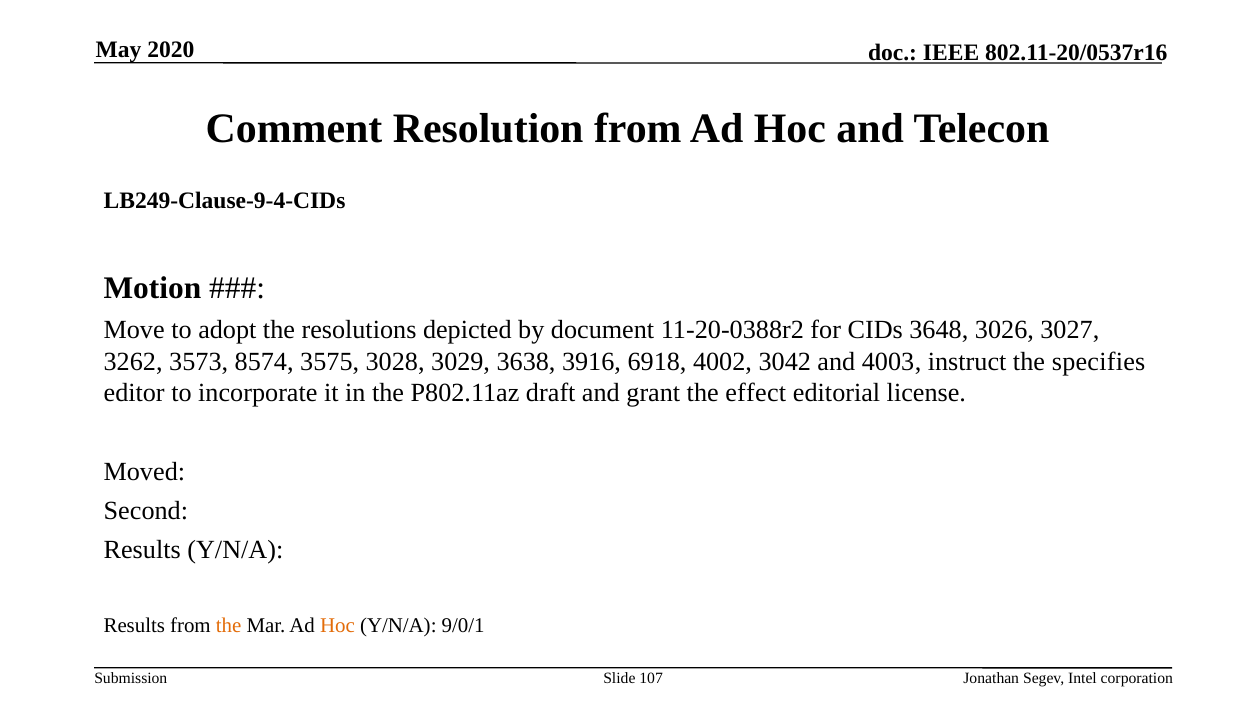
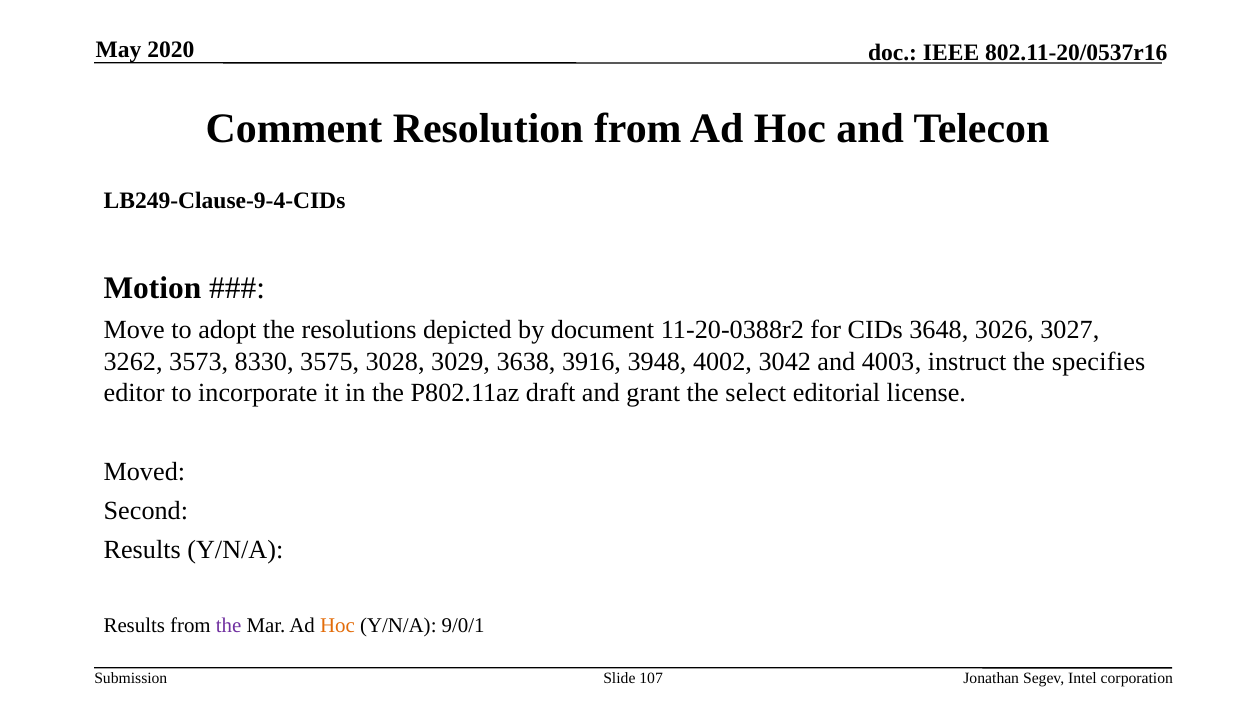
8574: 8574 -> 8330 (264, 361)
6918: 6918 -> 3948 (657, 361)
effect: effect -> select (756, 393)
the colour: orange -> purple (229, 625)
